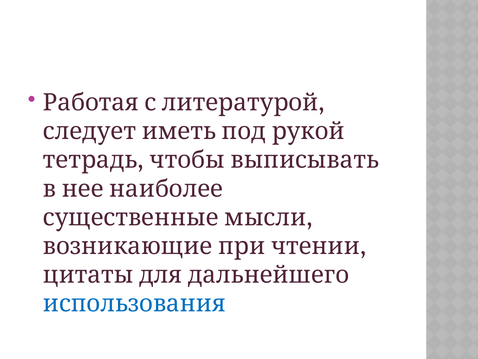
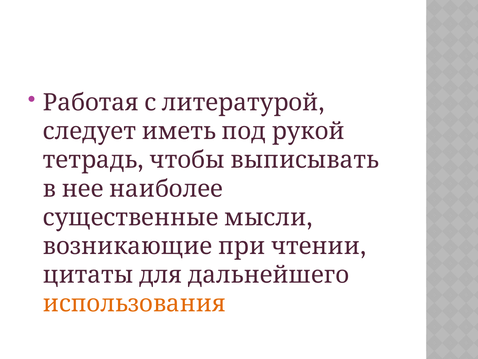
использования colour: blue -> orange (134, 303)
